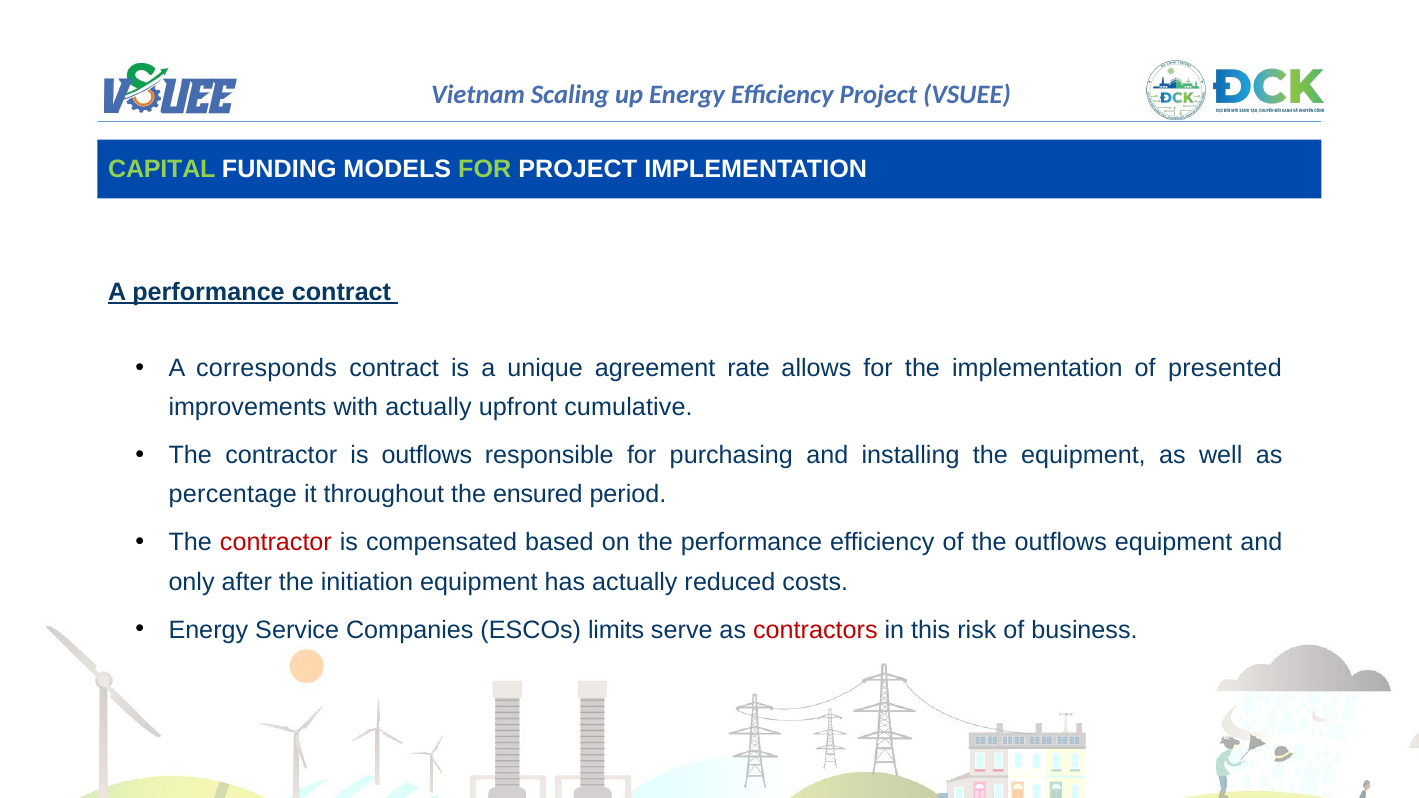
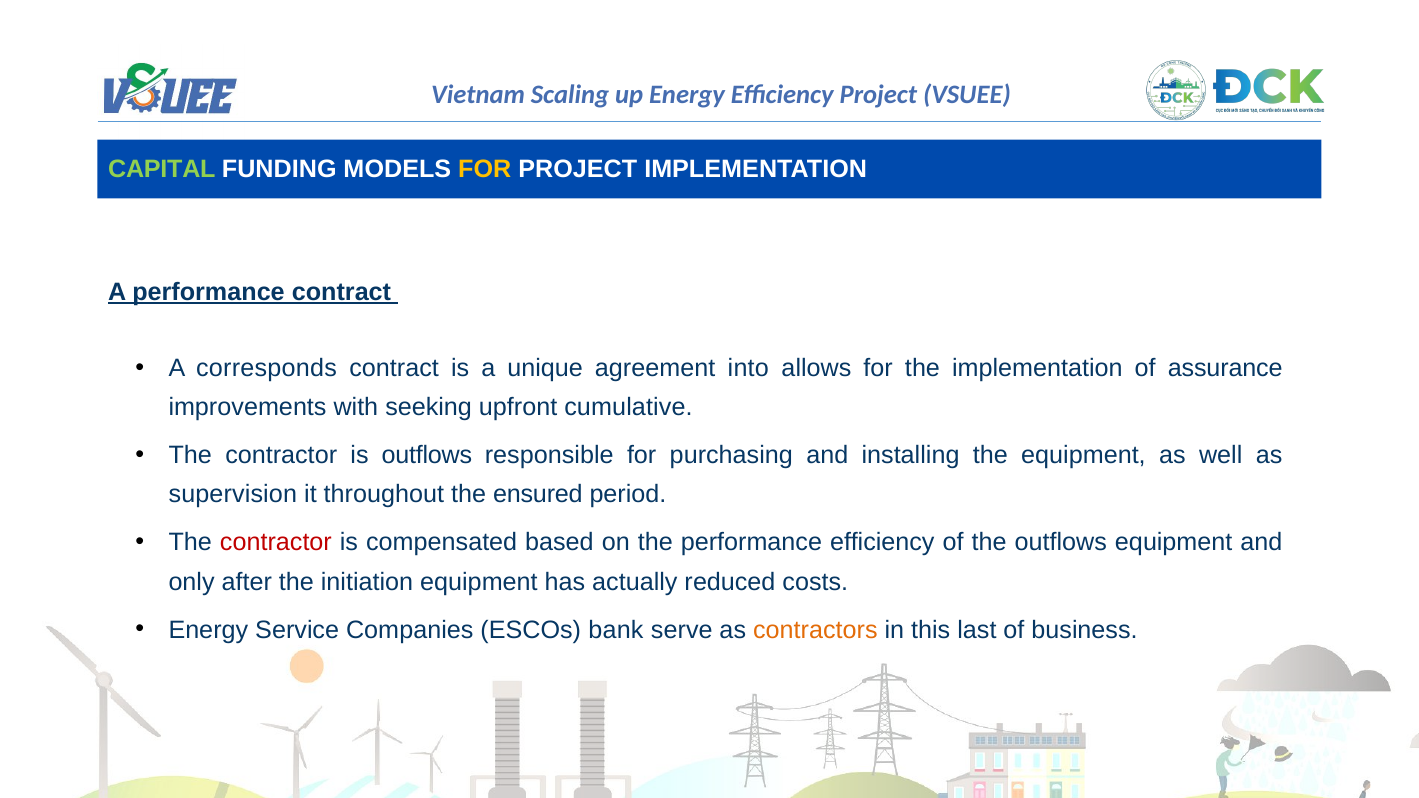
FOR colour: light green -> yellow (485, 169)
rate: rate -> into (748, 368)
presented: presented -> assurance (1225, 368)
with actually: actually -> seeking (429, 407)
percentage: percentage -> supervision (233, 495)
limits: limits -> bank (616, 630)
contractors colour: red -> orange (815, 630)
risk: risk -> last (977, 630)
